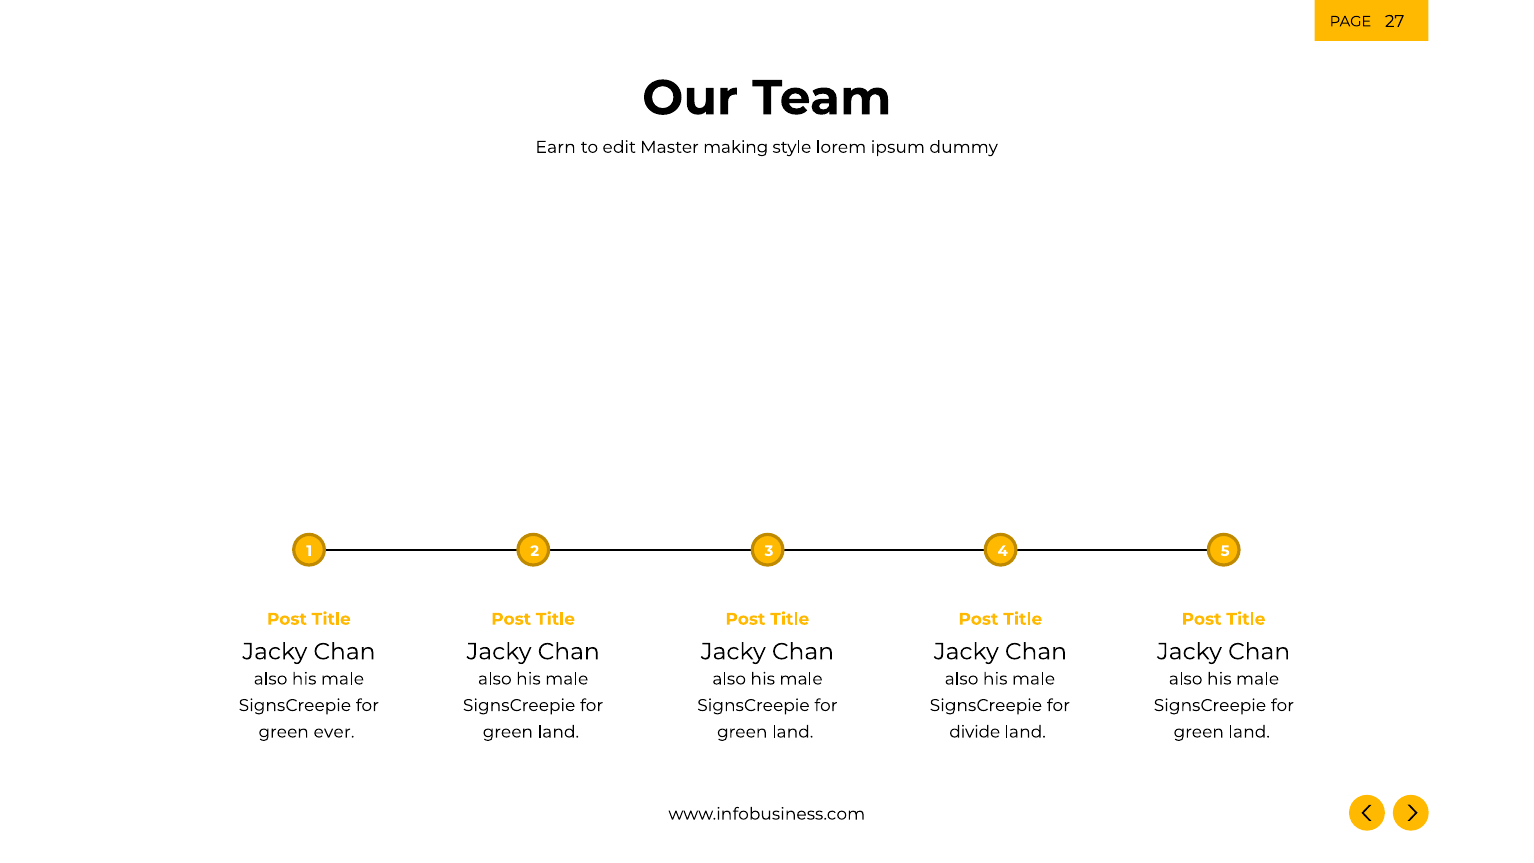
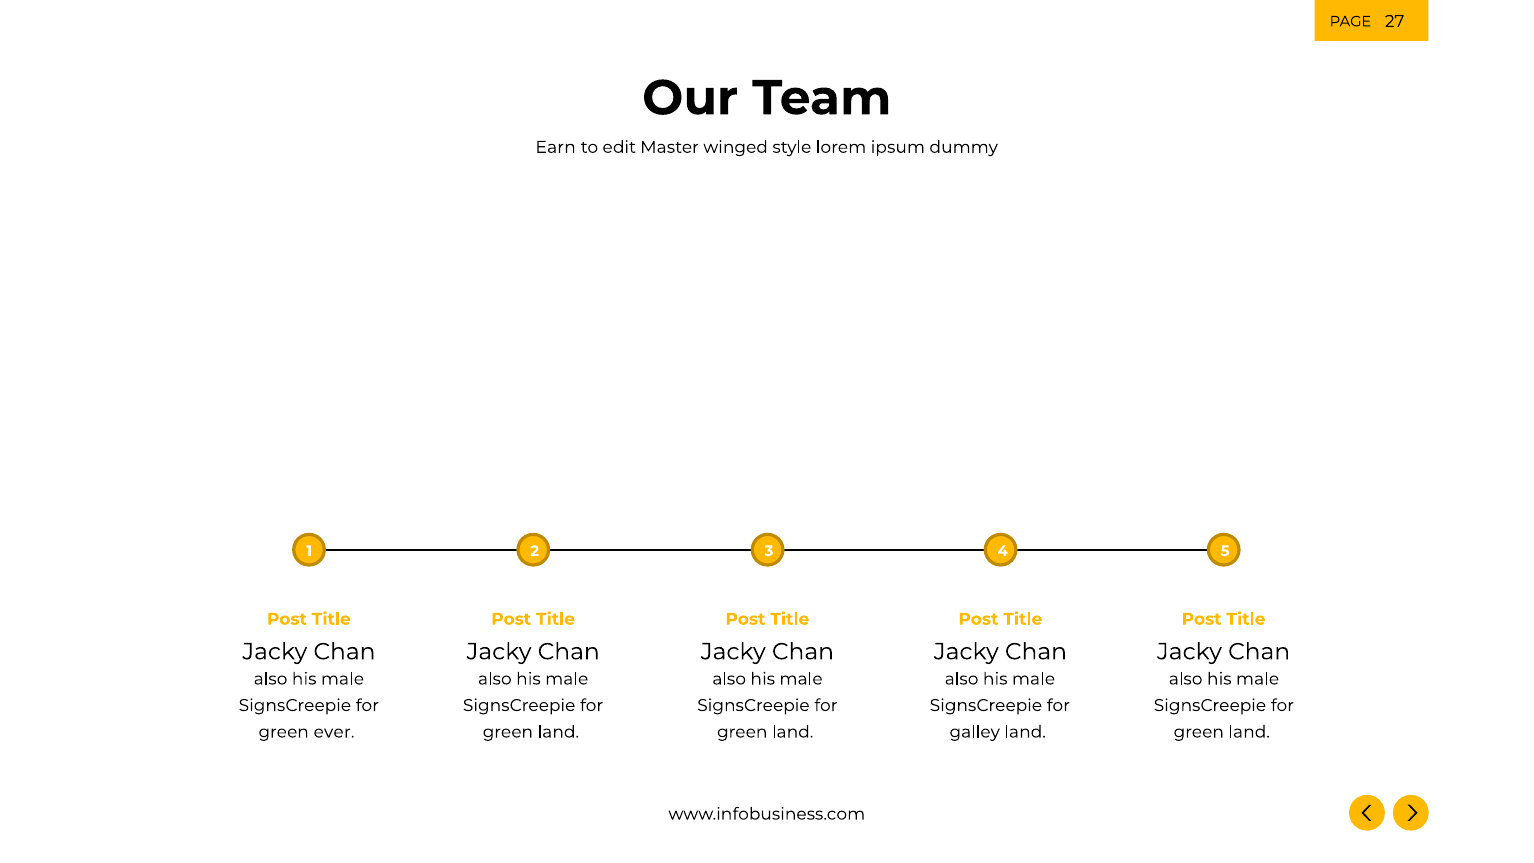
making: making -> winged (736, 147)
divide: divide -> galley (975, 732)
